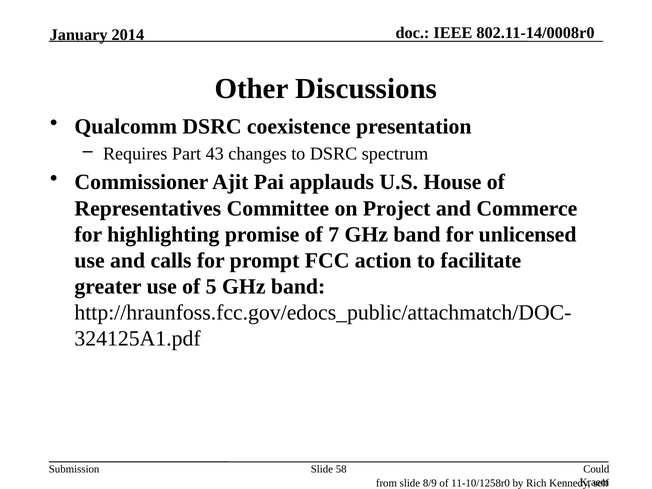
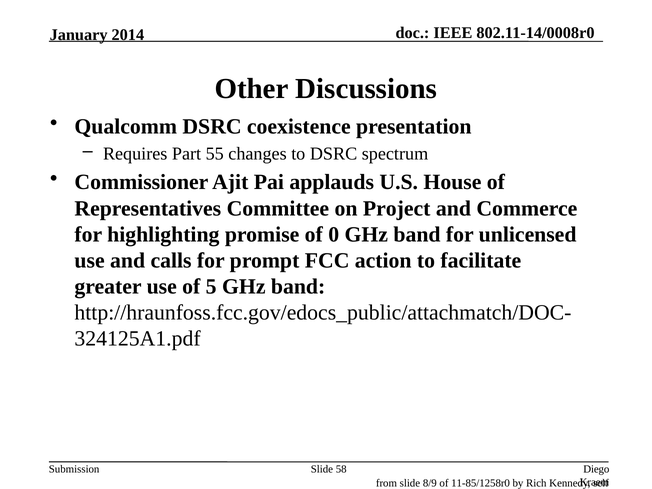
43: 43 -> 55 (215, 154)
7: 7 -> 0 (334, 234)
Could: Could -> Diego (596, 469)
11-10/1258r0: 11-10/1258r0 -> 11-85/1258r0 (481, 483)
